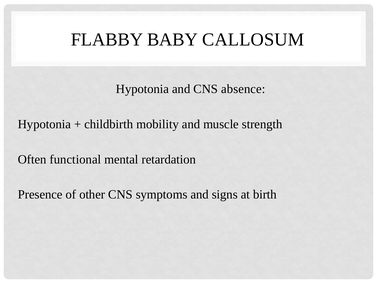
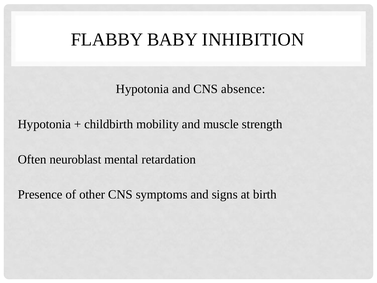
CALLOSUM: CALLOSUM -> INHIBITION (253, 40)
functional: functional -> neuroblast (75, 159)
